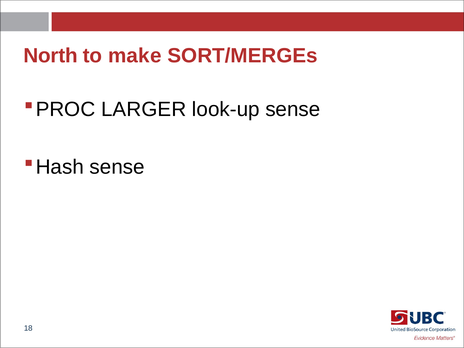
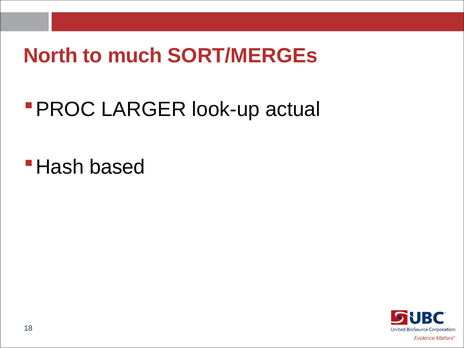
make: make -> much (135, 56)
look-up sense: sense -> actual (293, 109)
sense: sense -> based (117, 167)
